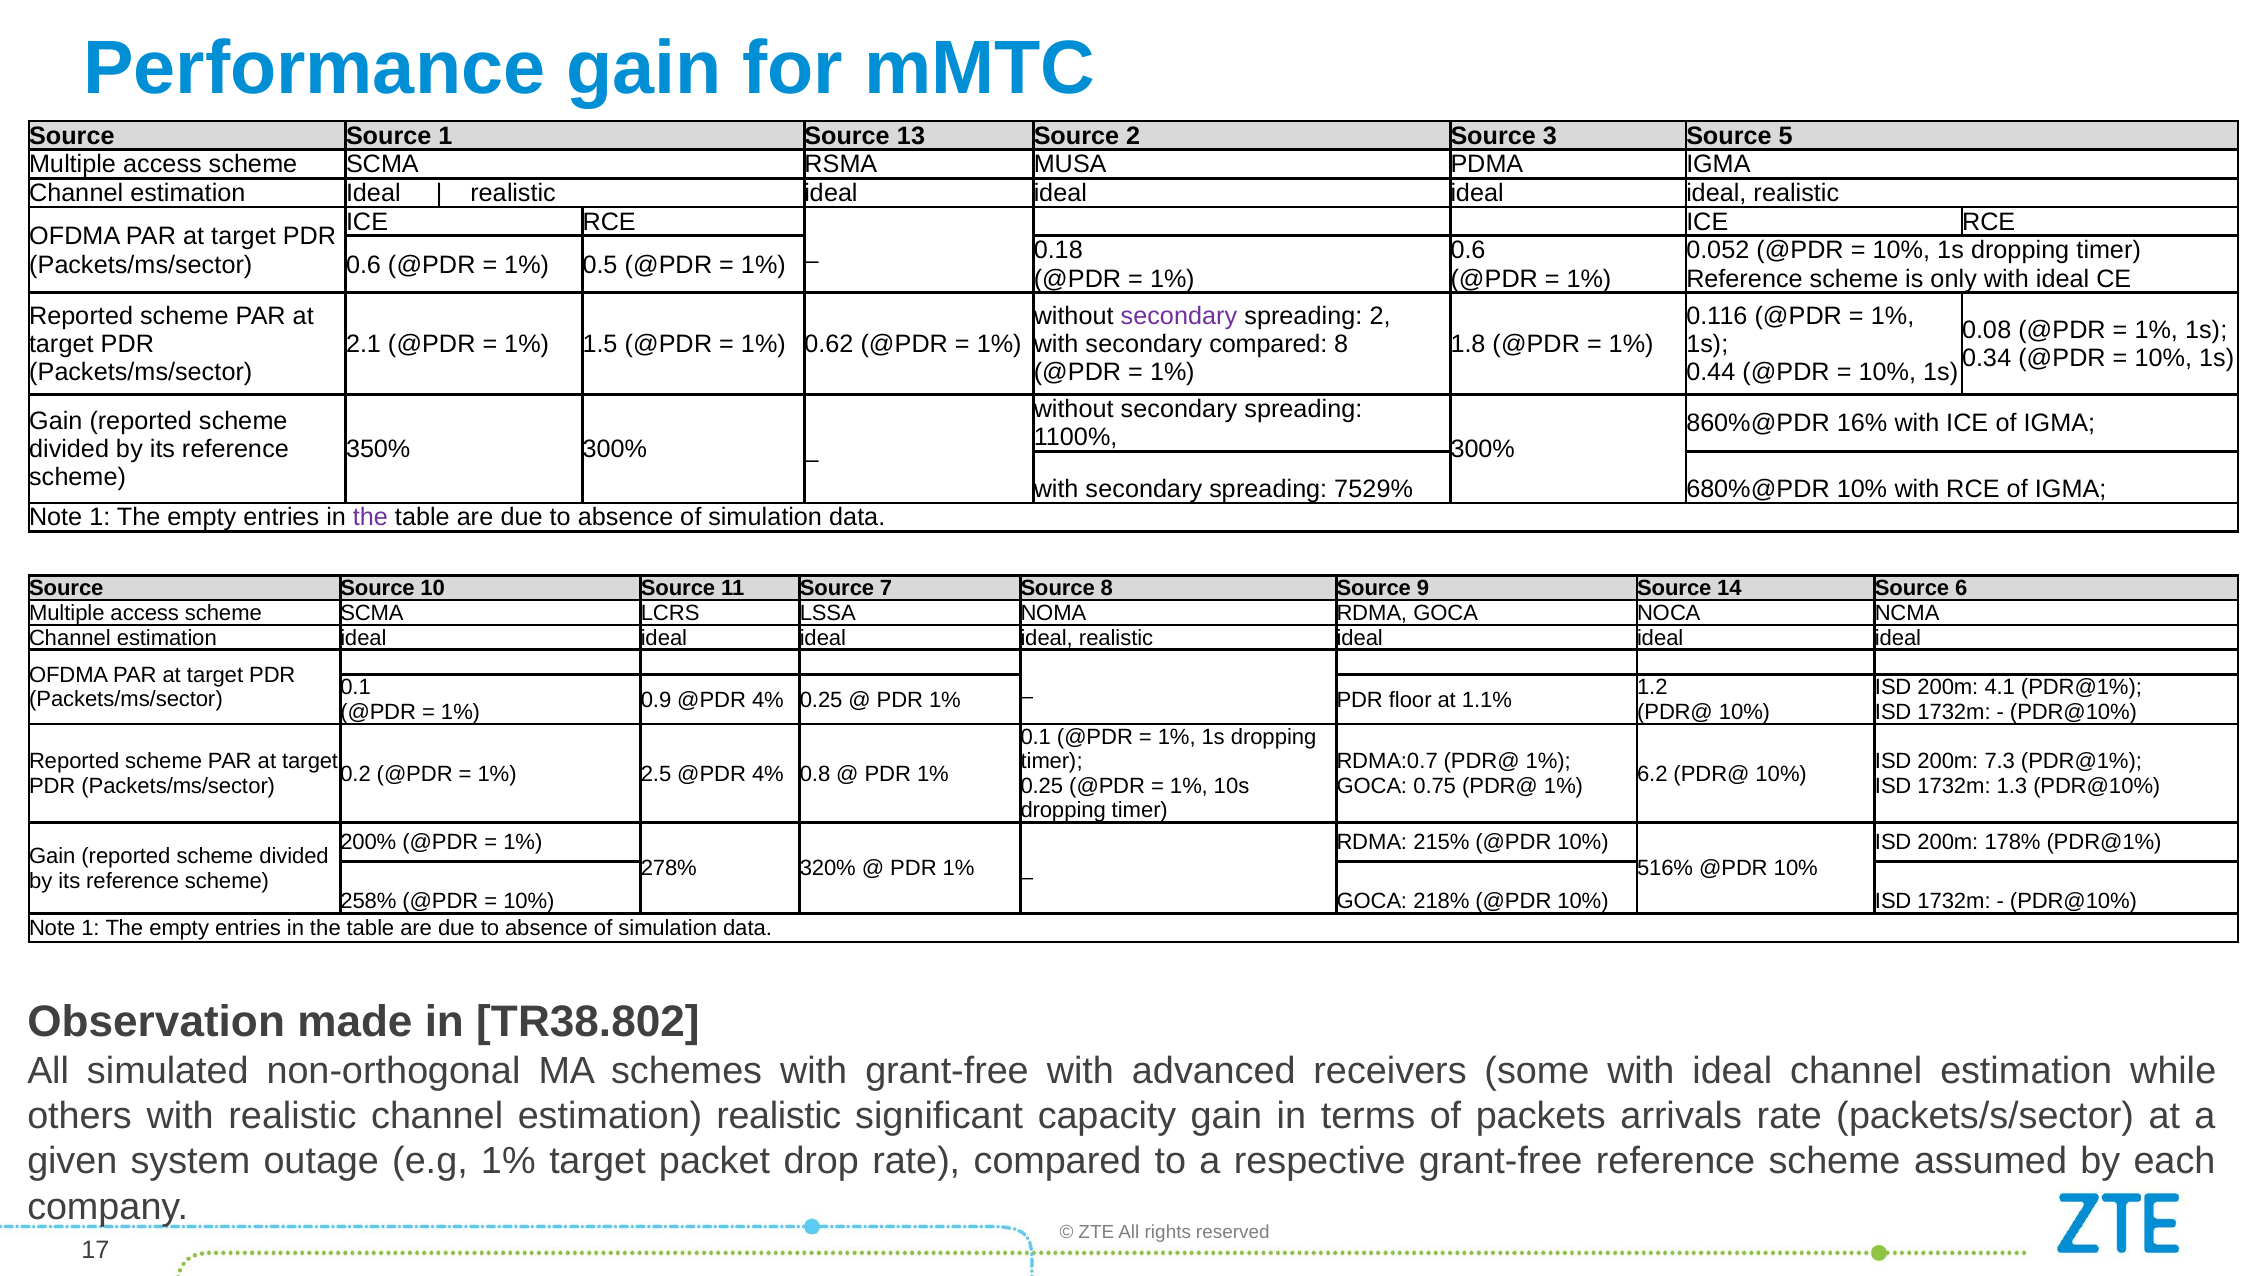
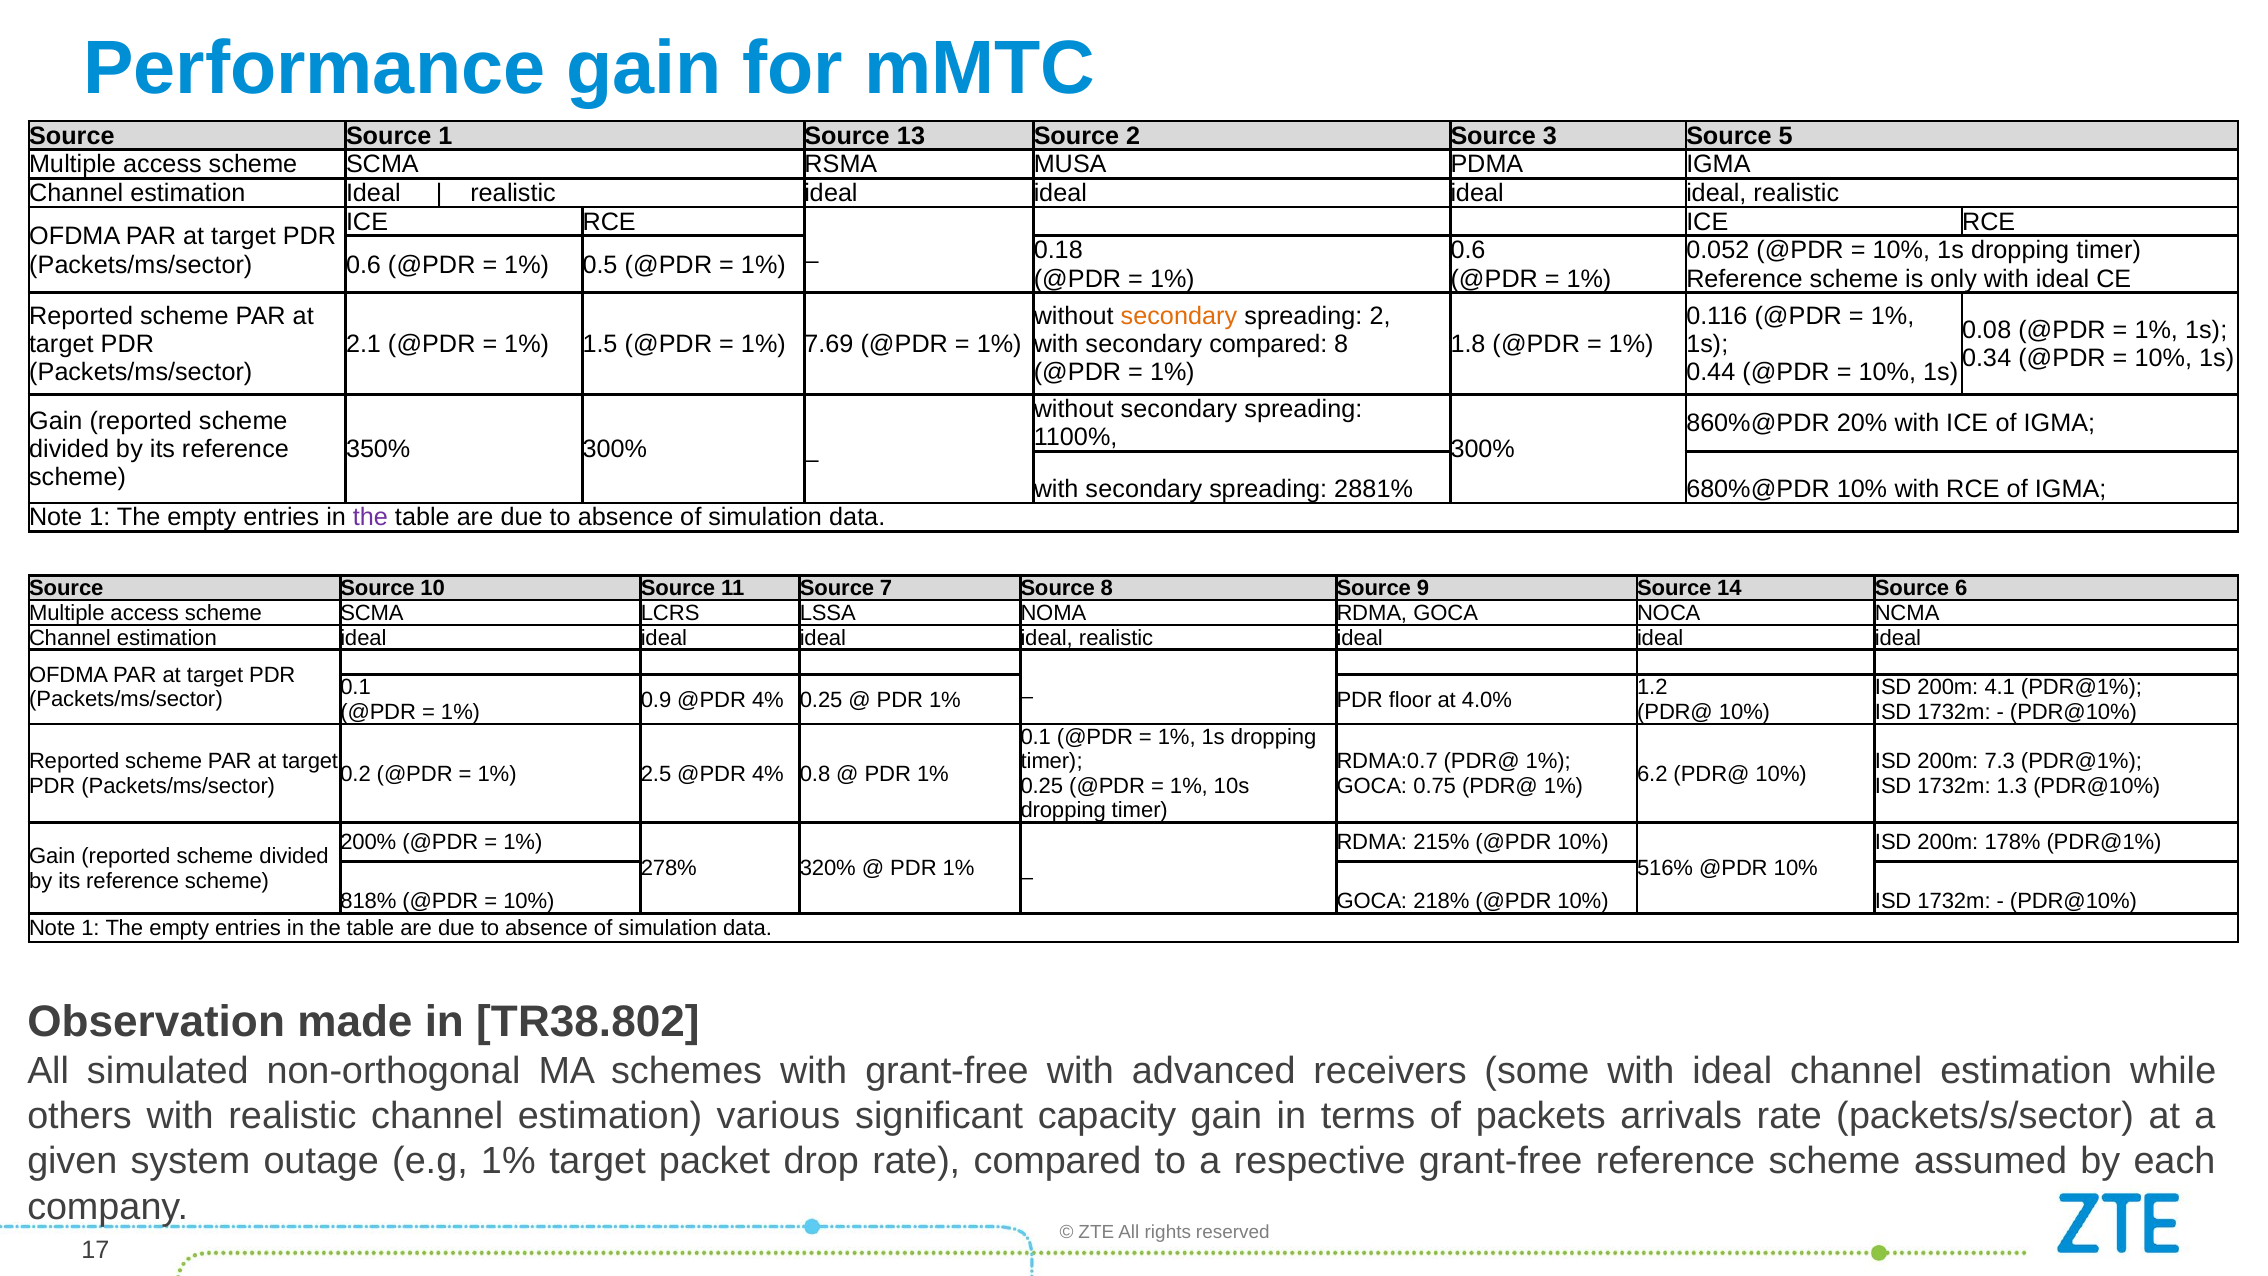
secondary colour: purple -> orange (1179, 316)
0.62: 0.62 -> 7.69 (829, 344)
16%: 16% -> 20% (1862, 423)
7529%: 7529% -> 2881% (1374, 489)
1.1%: 1.1% -> 4.0% (1487, 700)
258%: 258% -> 818% (368, 901)
estimation realistic: realistic -> various (779, 1116)
